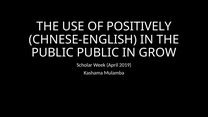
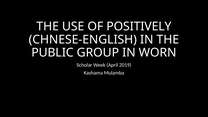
PUBLIC PUBLIC: PUBLIC -> GROUP (98, 53)
GROW: GROW -> WORN (158, 53)
